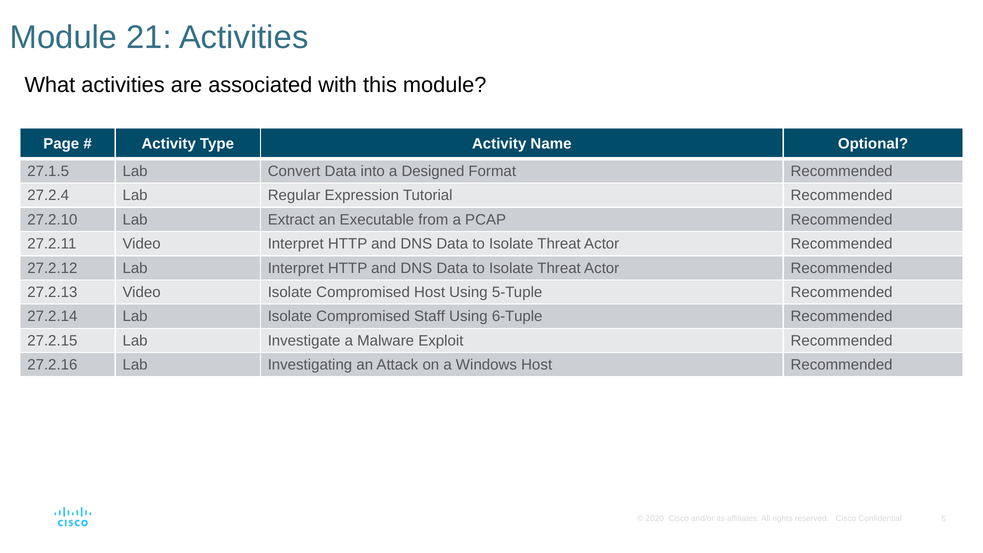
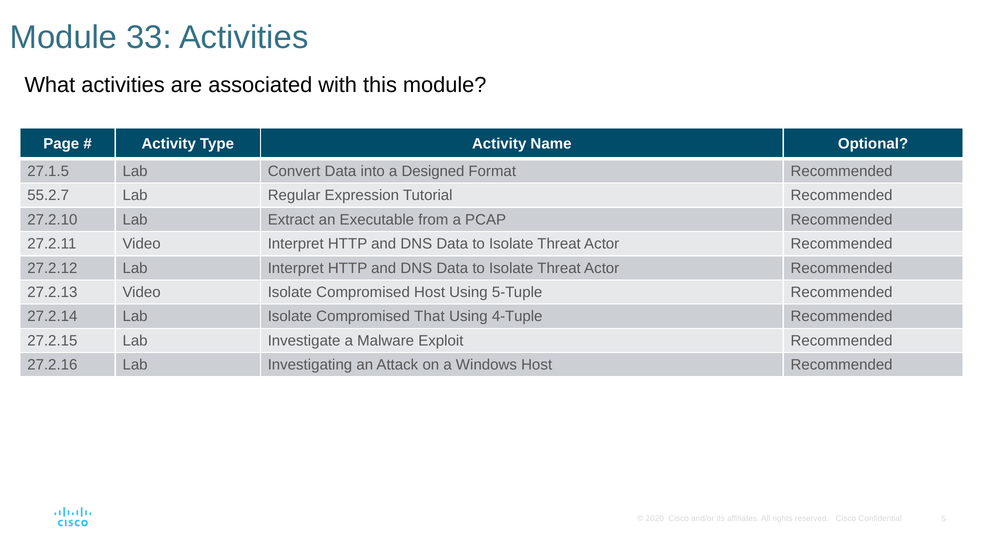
21: 21 -> 33 (149, 37)
27.2.4: 27.2.4 -> 55.2.7 (48, 195)
Staff: Staff -> That (429, 316)
6-Tuple: 6-Tuple -> 4-Tuple (517, 316)
